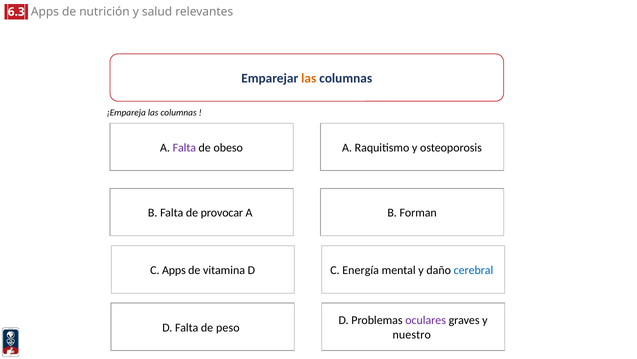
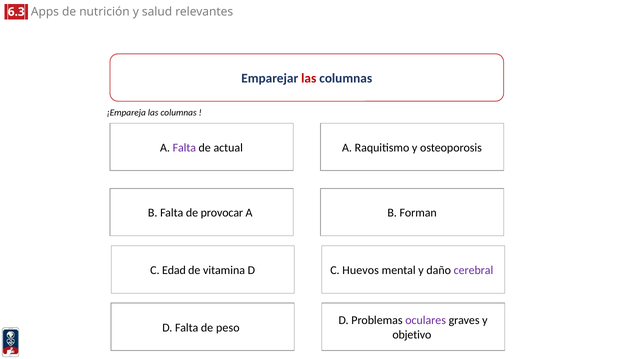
las colour: orange -> red (309, 78)
obeso: obeso -> actual (228, 147)
C Apps: Apps -> Edad (174, 270)
Energía: Energía -> Huevos (361, 270)
cerebral colour: blue -> purple (473, 270)
nuestro: nuestro -> objetivo (412, 334)
